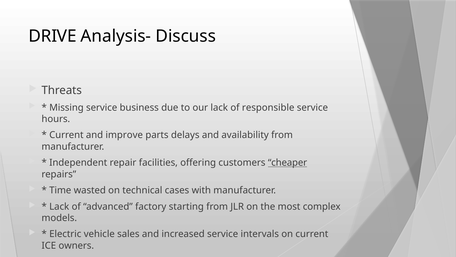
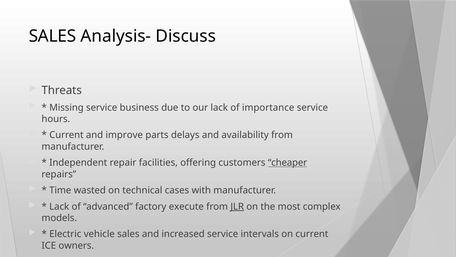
DRIVE: DRIVE -> SALES (53, 36)
responsible: responsible -> importance (268, 107)
starting: starting -> execute (186, 206)
JLR underline: none -> present (237, 206)
